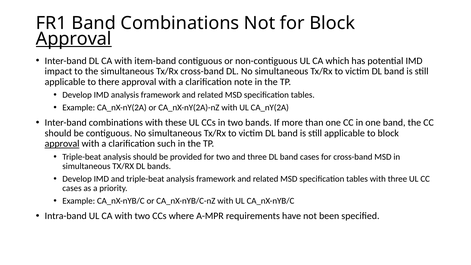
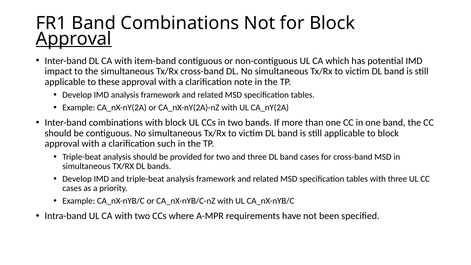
there: there -> these (109, 82)
with these: these -> block (176, 122)
approval underline: present -> none (62, 144)
